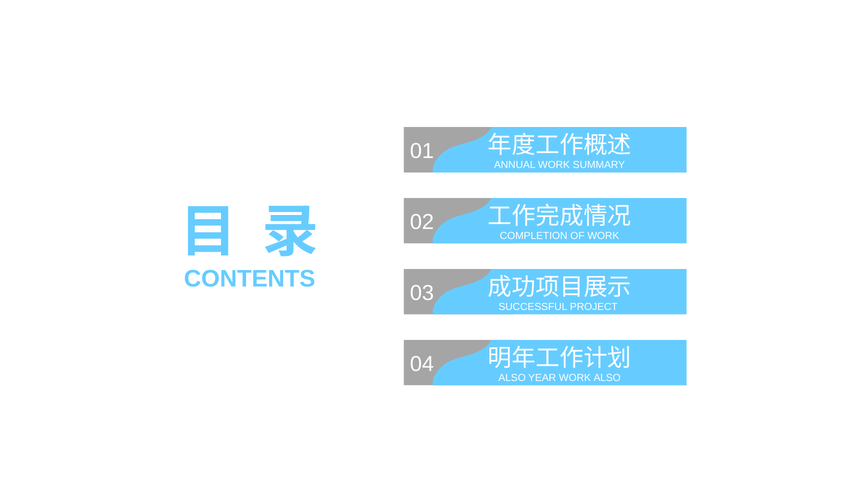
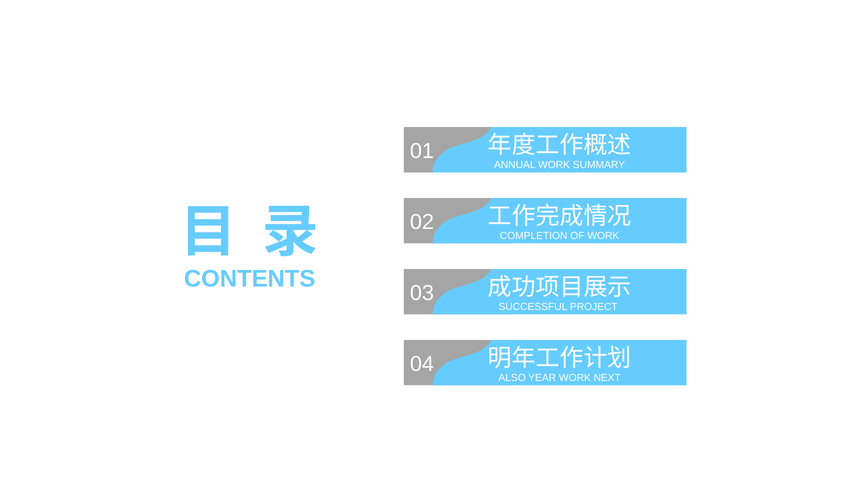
WORK ALSO: ALSO -> NEXT (607, 378)
